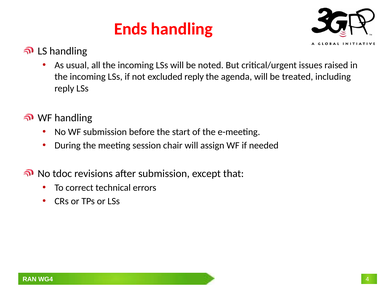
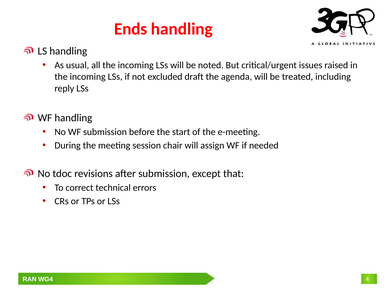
excluded reply: reply -> draft (194, 77)
